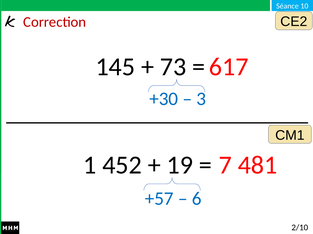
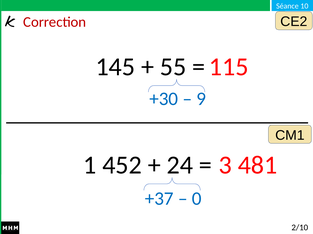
73: 73 -> 55 (173, 67)
617: 617 -> 115 (229, 67)
3: 3 -> 9 (201, 99)
19: 19 -> 24 (180, 166)
7: 7 -> 3 (225, 166)
+57: +57 -> +37 (159, 199)
6: 6 -> 0 (197, 199)
